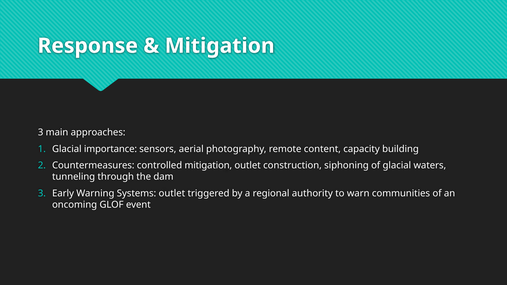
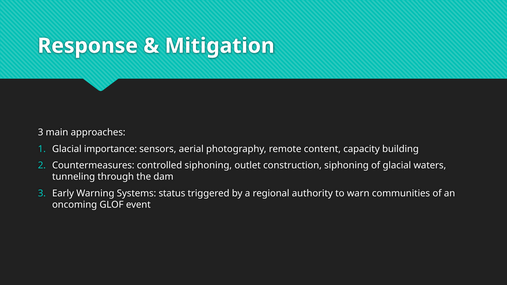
controlled mitigation: mitigation -> siphoning (208, 166)
Systems outlet: outlet -> status (172, 193)
